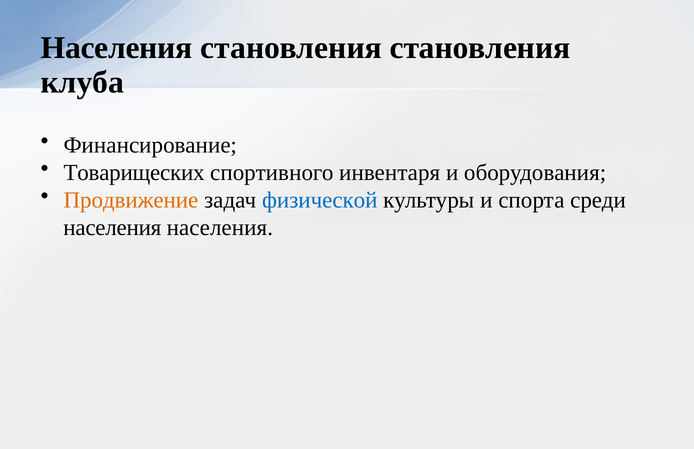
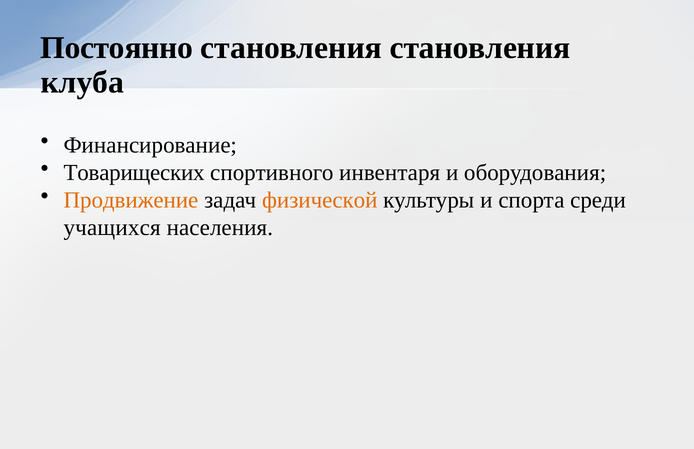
Населения: Населения -> Постоянно (117, 48)
физической colour: blue -> orange (320, 200)
населения: населения -> учащихся (112, 228)
